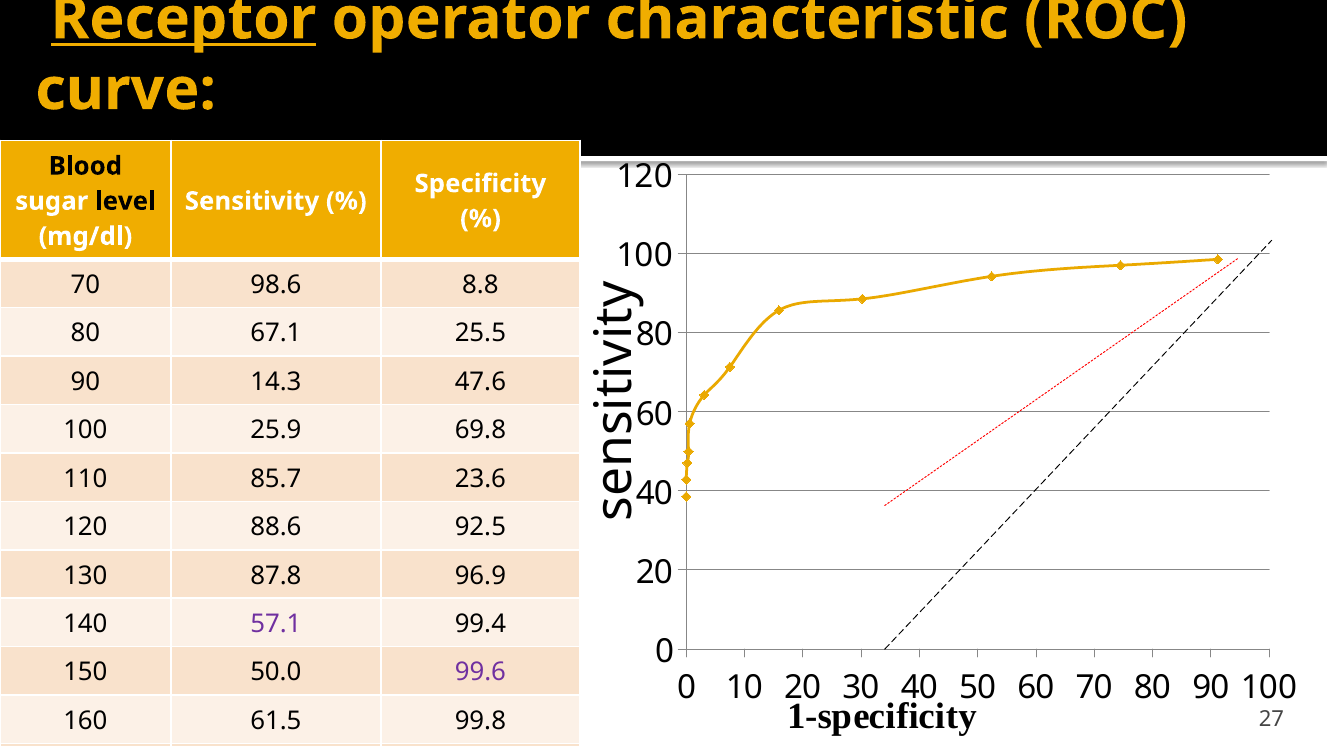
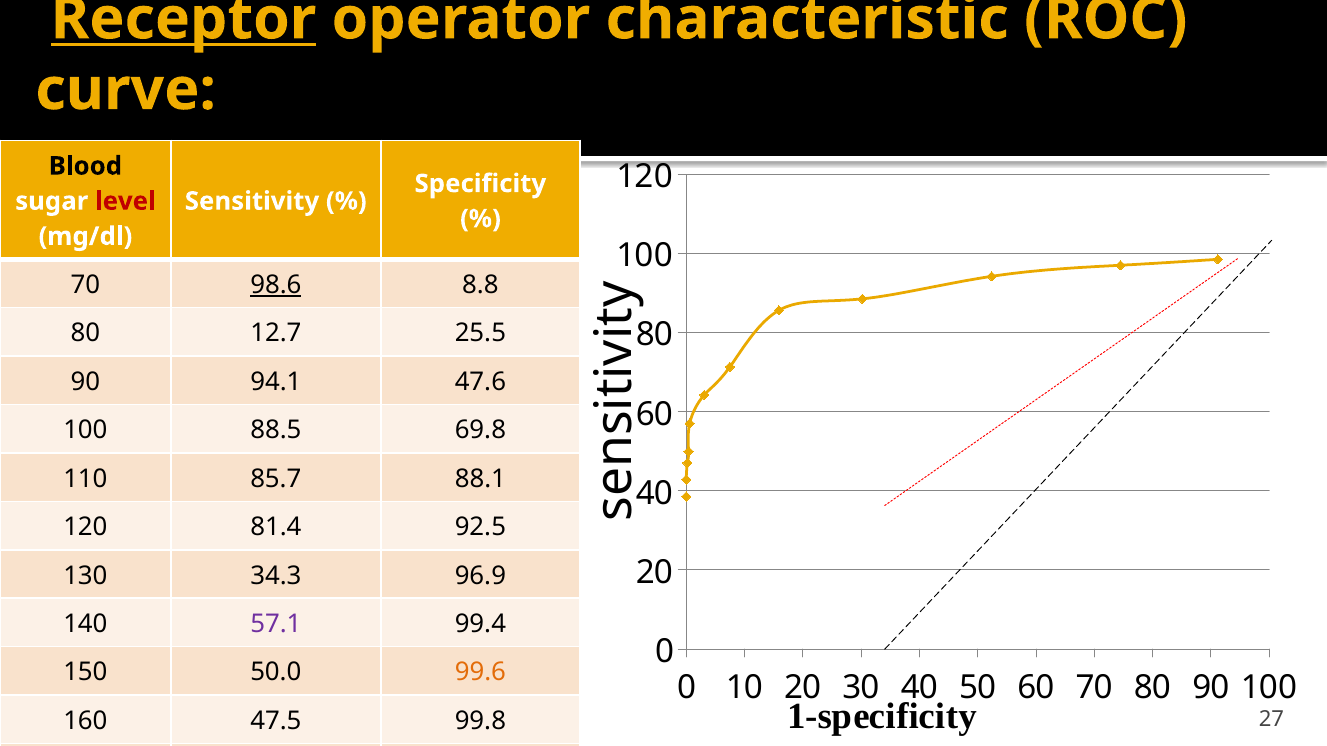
level colour: black -> red (125, 201)
98.6 underline: none -> present (276, 285)
67.1: 67.1 -> 12.7 (276, 333)
14.3: 14.3 -> 94.1 (276, 382)
25.9: 25.9 -> 88.5 (276, 430)
23.6: 23.6 -> 88.1 (480, 479)
88.6: 88.6 -> 81.4 (276, 527)
87.8: 87.8 -> 34.3 (276, 576)
99.6 colour: purple -> orange (480, 673)
61.5: 61.5 -> 47.5 (276, 721)
